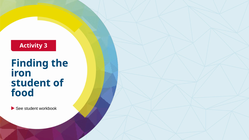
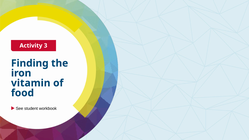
student: student -> vitamin (31, 83)
